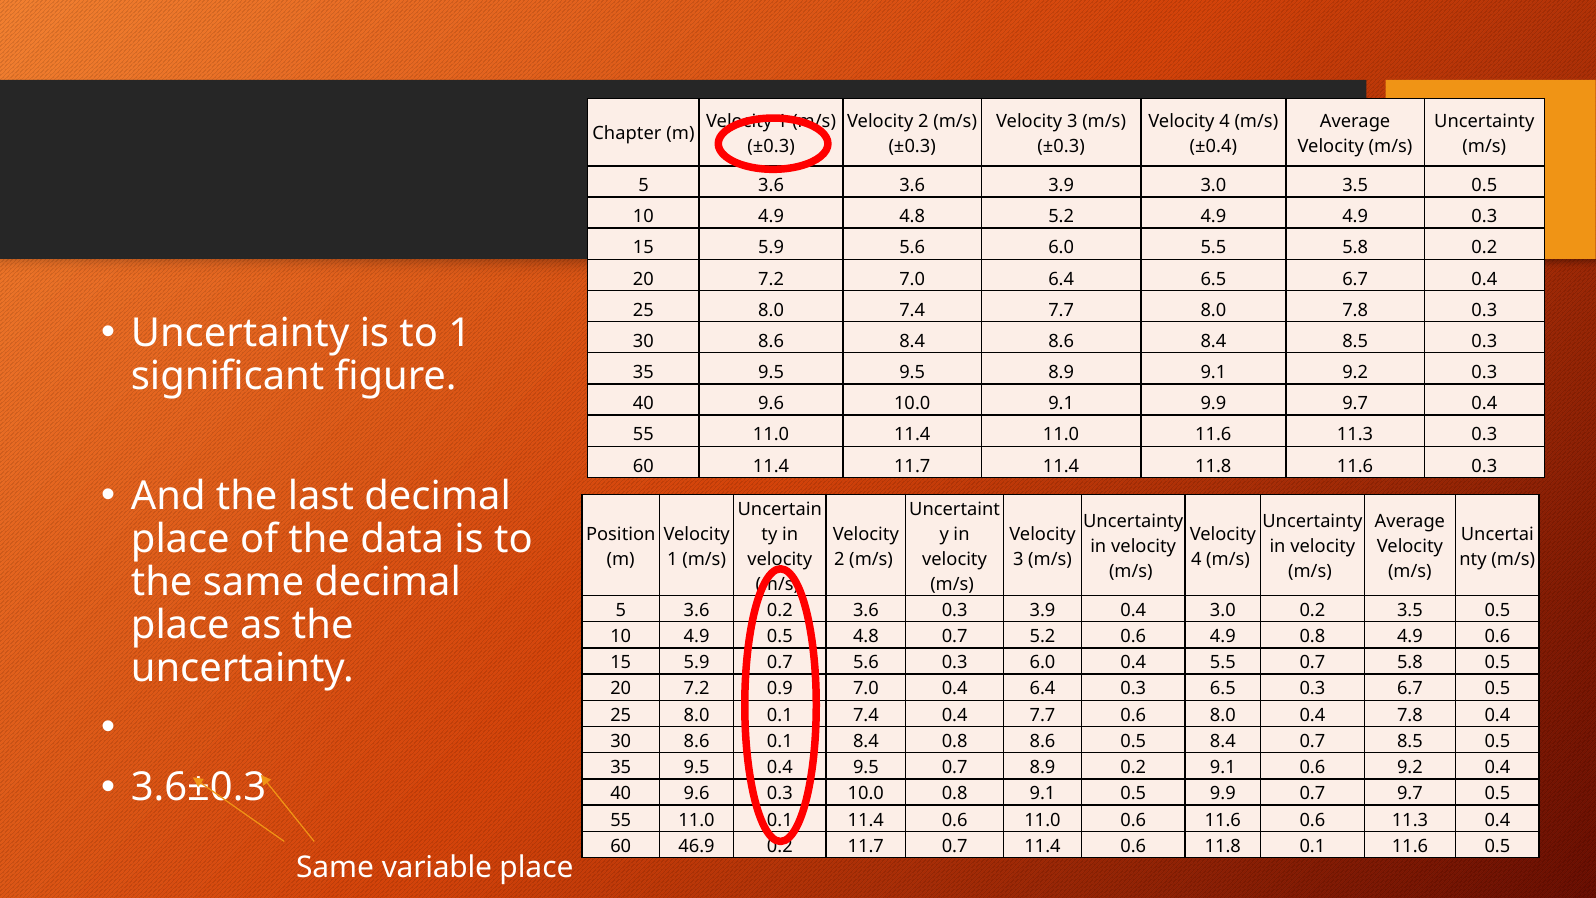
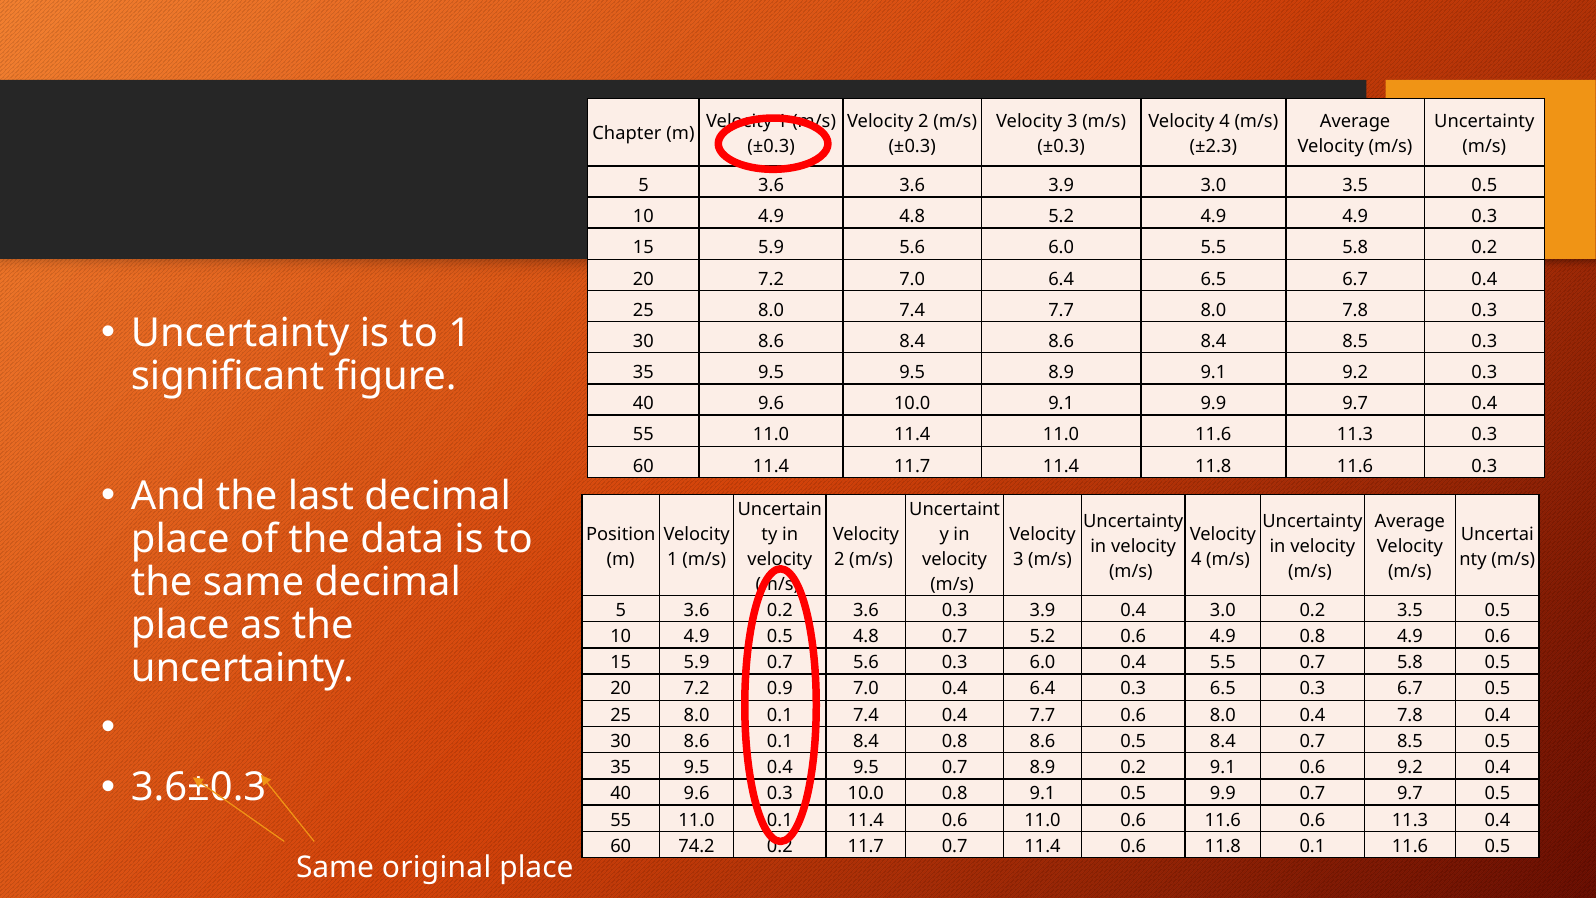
±0.4: ±0.4 -> ±2.3 (1213, 146)
46.9: 46.9 -> 74.2 (697, 846)
variable: variable -> original (437, 867)
